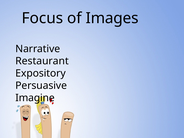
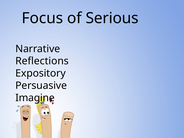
Images: Images -> Serious (112, 18)
Restaurant: Restaurant -> Reflections (42, 61)
